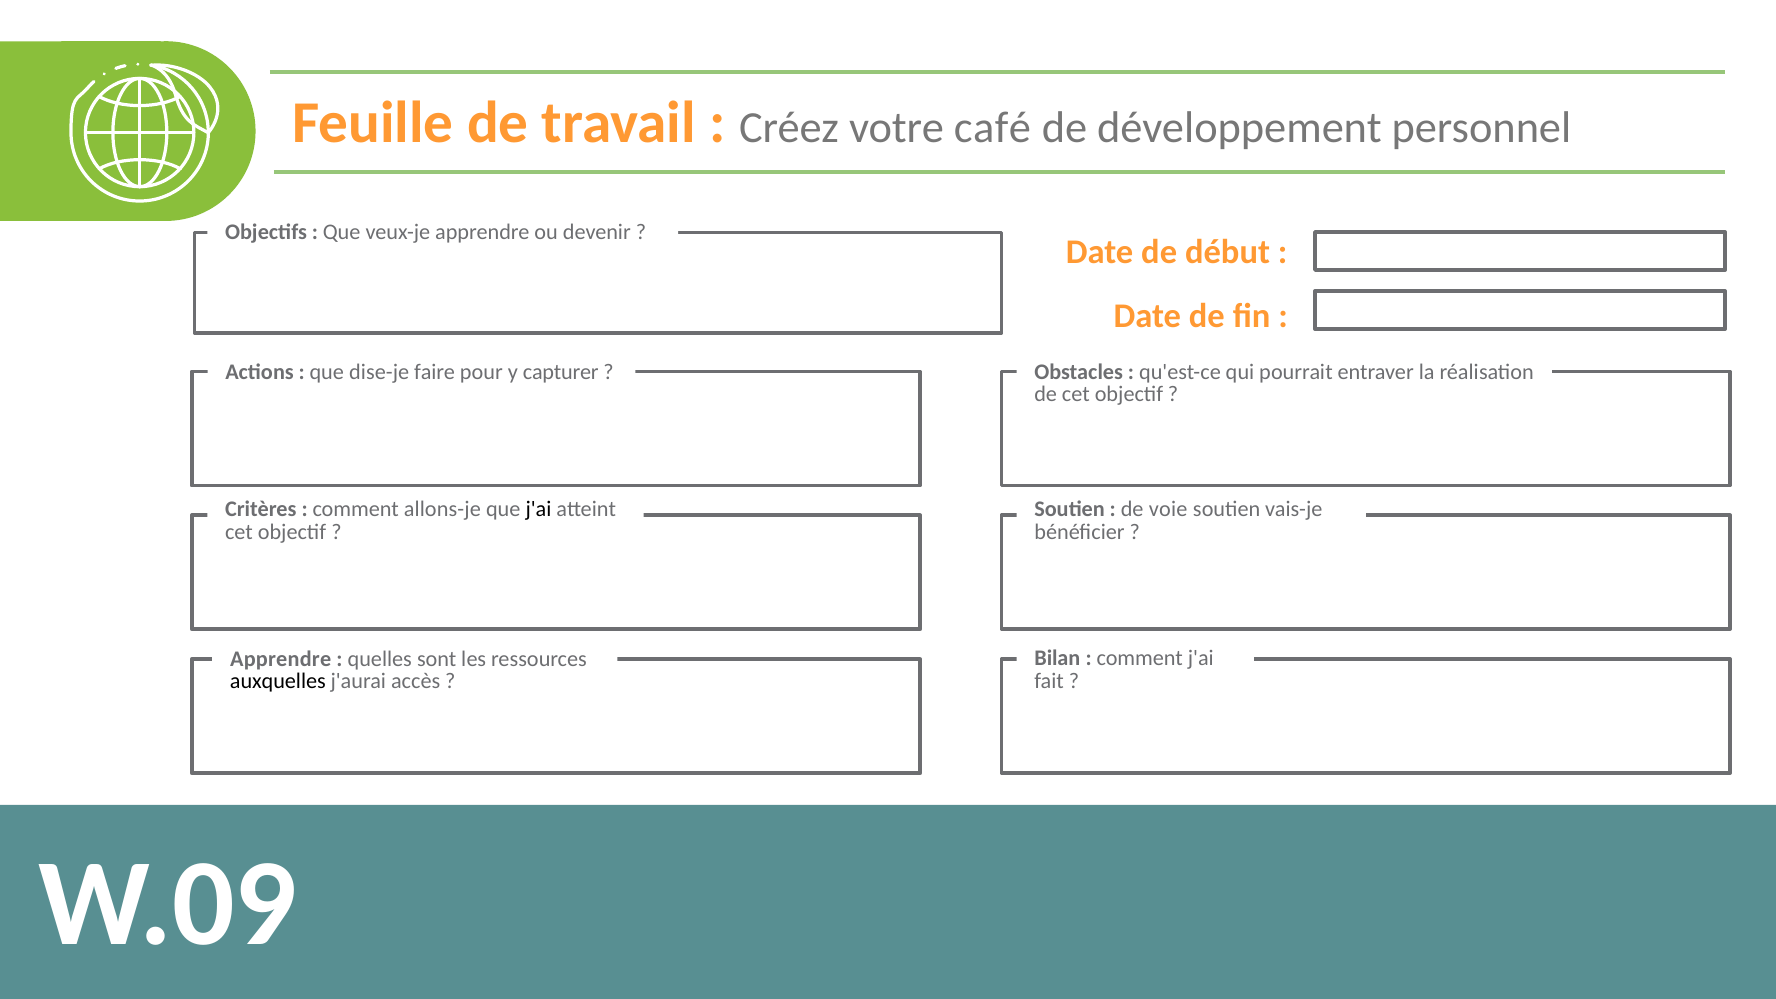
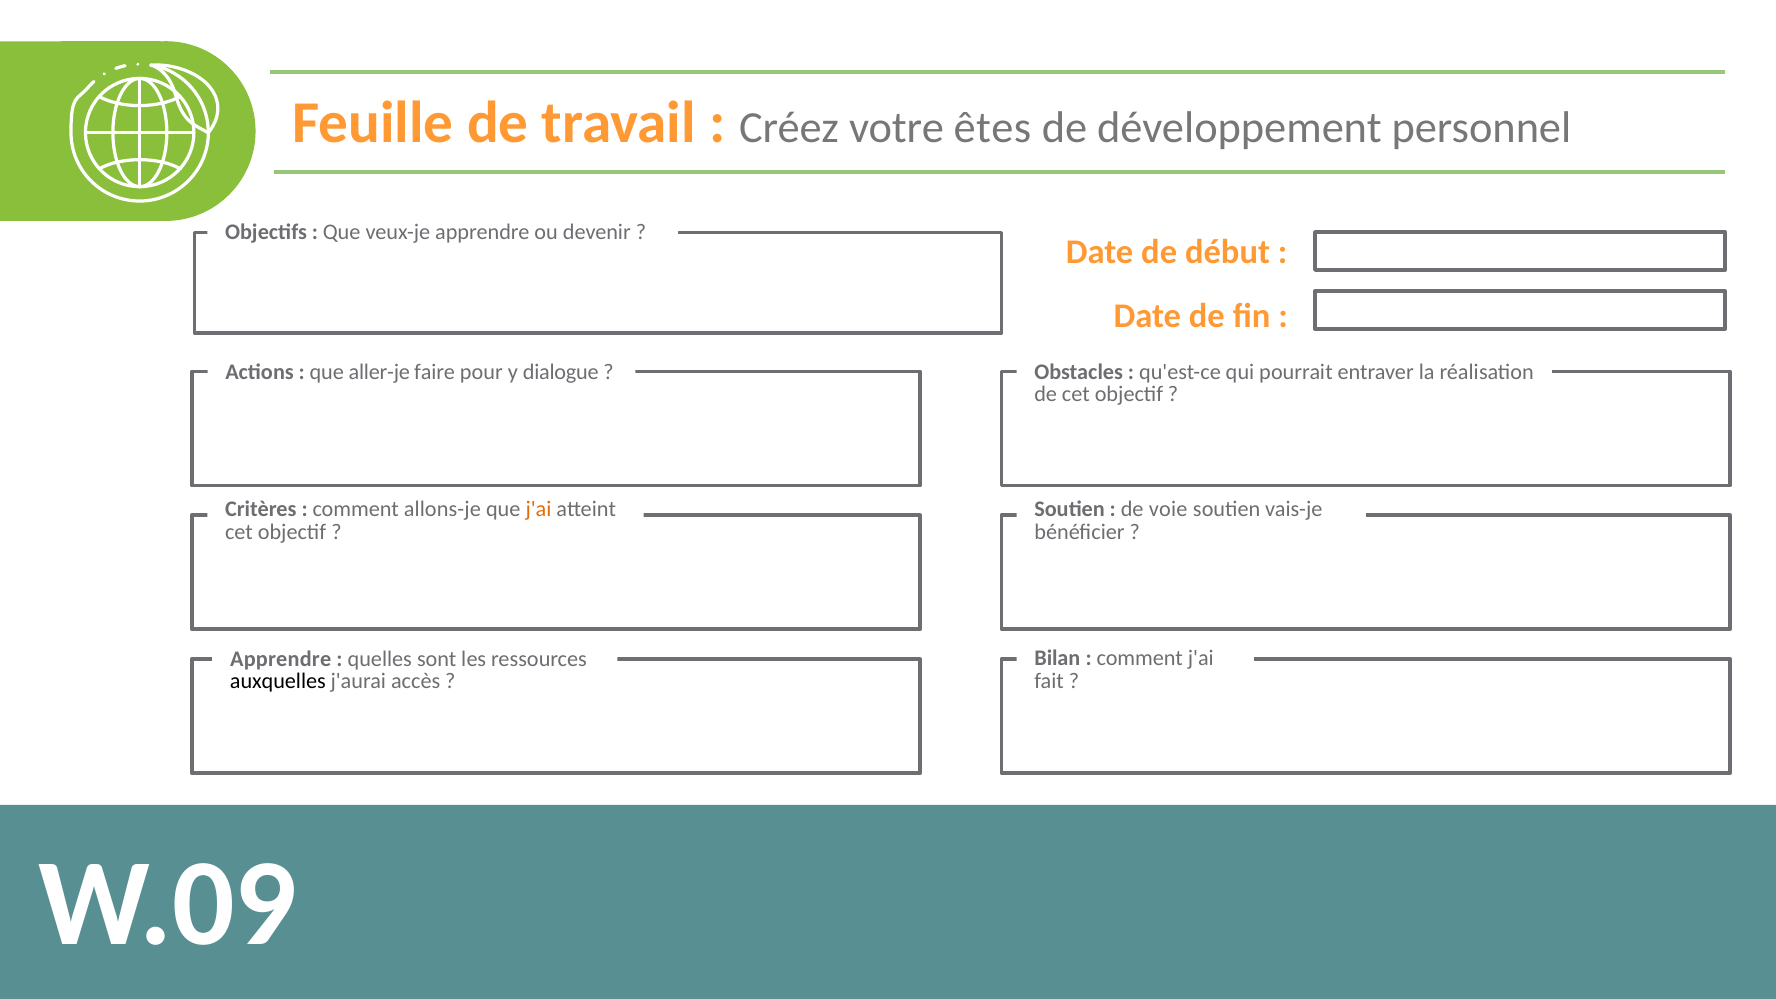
café: café -> êtes (992, 128)
dise-je: dise-je -> aller-je (379, 372)
capturer: capturer -> dialogue (561, 372)
j'ai colour: black -> orange (538, 510)
